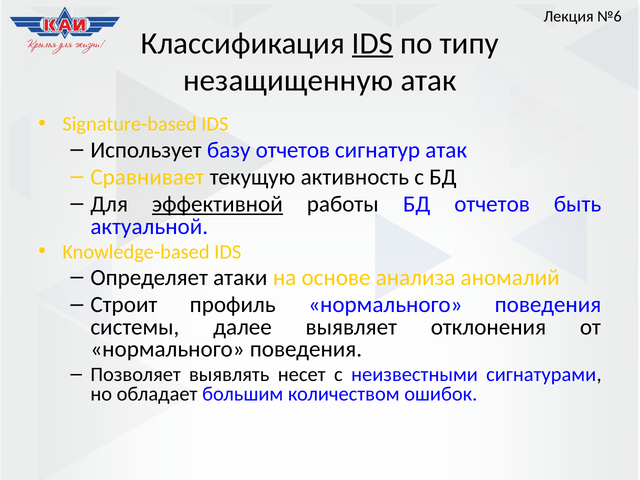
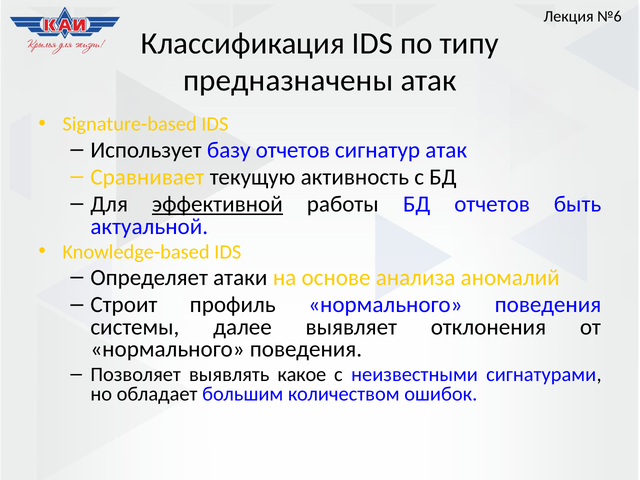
IDS underline: present -> none (373, 43)
незащищенную: незащищенную -> предназначены (288, 81)
несет: несет -> какое (302, 375)
